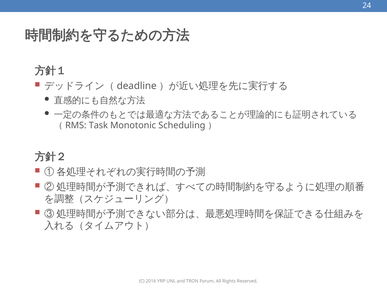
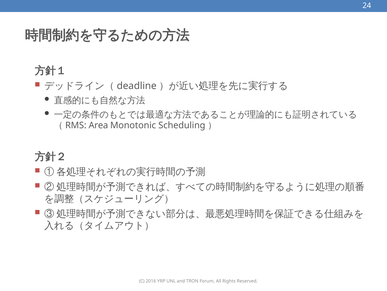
Task: Task -> Area (98, 125)
